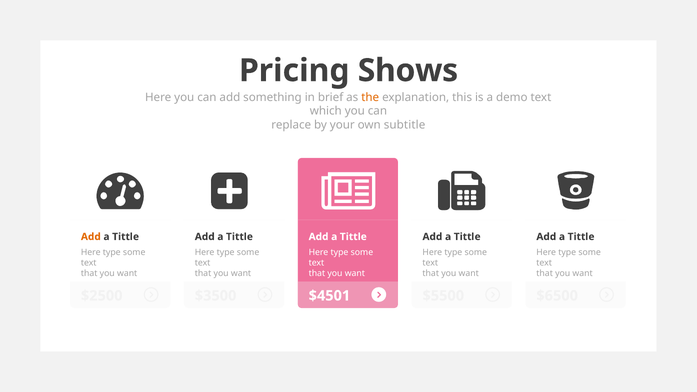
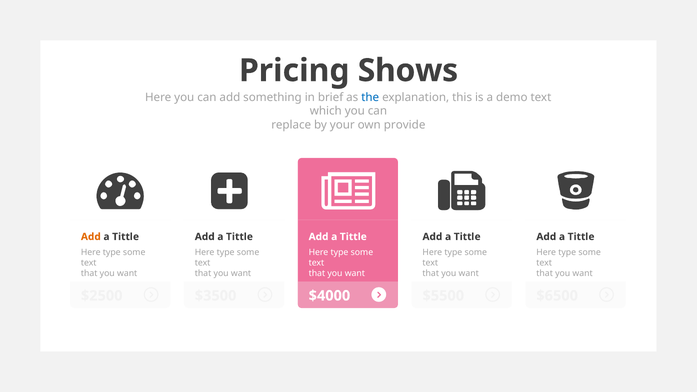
the colour: orange -> blue (370, 97)
subtitle: subtitle -> provide (405, 125)
$4501: $4501 -> $4000 (329, 296)
